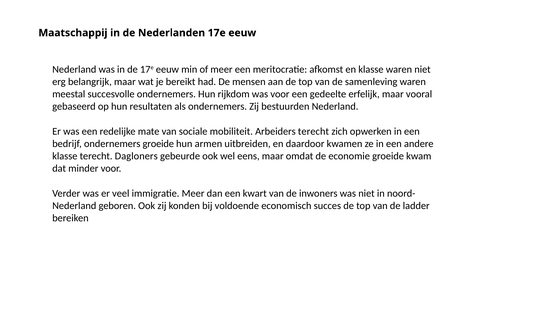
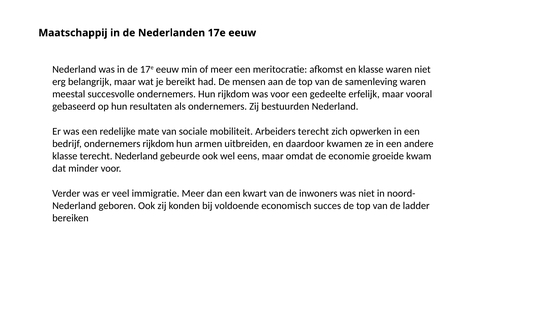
ondernemers groeide: groeide -> rijkdom (158, 143)
terecht Dagloners: Dagloners -> Nederland (136, 156)
